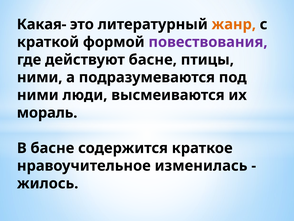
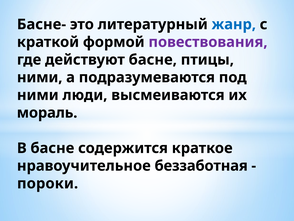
Какая-: Какая- -> Басне- (41, 24)
жанр colour: orange -> blue (234, 24)
изменилась: изменилась -> беззаботная (201, 165)
жилось: жилось -> пороки (48, 183)
